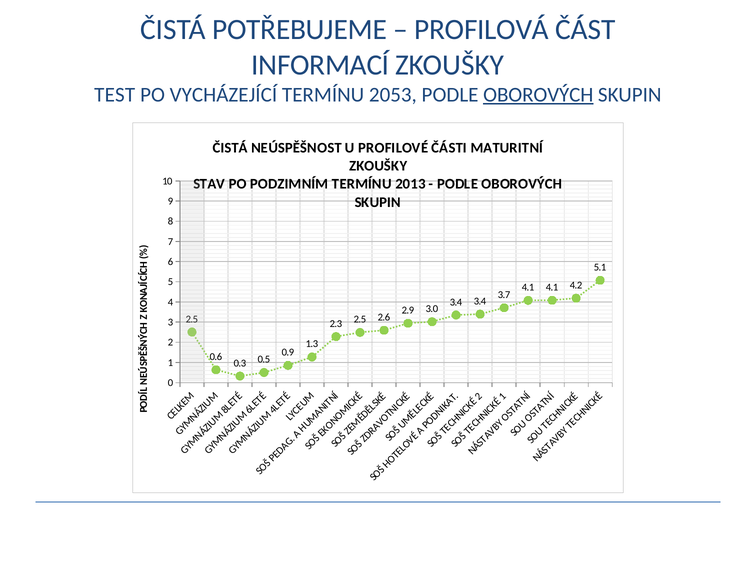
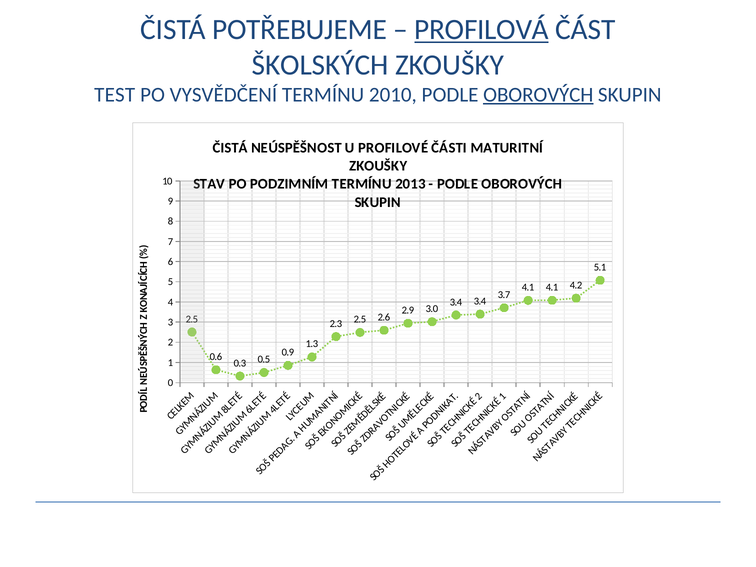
PROFILOVÁ underline: none -> present (482, 30)
INFORMACÍ: INFORMACÍ -> ŠKOLSKÝCH (320, 65)
VYCHÁZEJÍCÍ: VYCHÁZEJÍCÍ -> VYSVĚDČENÍ (223, 95)
2053: 2053 -> 2010 (393, 95)
